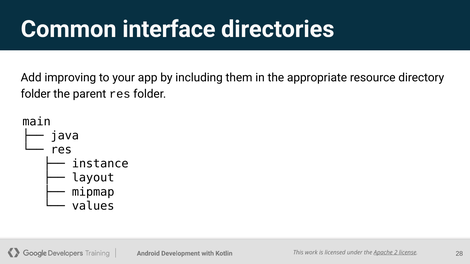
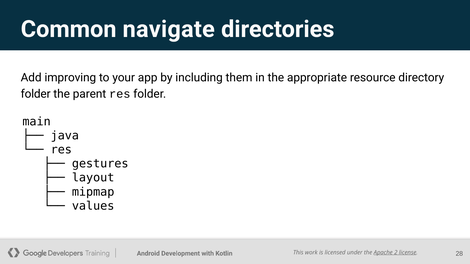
interface: interface -> navigate (169, 29)
instance: instance -> gestures (100, 164)
